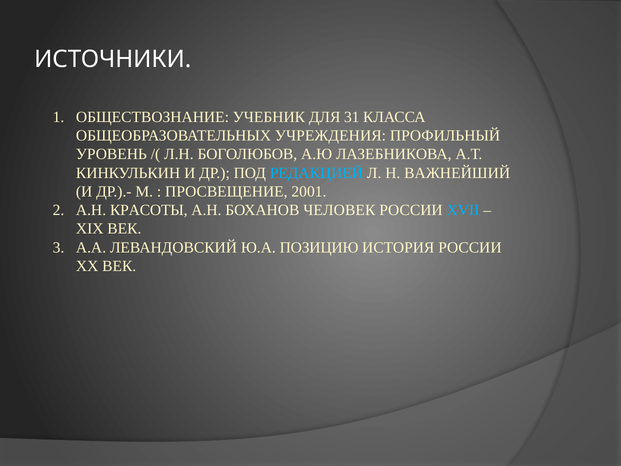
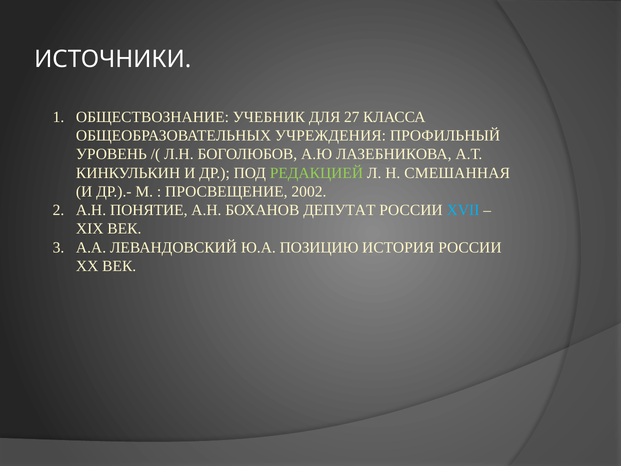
31: 31 -> 27 (352, 117)
РЕДАКЦИЕЙ colour: light blue -> light green (316, 173)
ВАЖНЕЙШИЙ: ВАЖНЕЙШИЙ -> СМЕШАННАЯ (457, 173)
2001: 2001 -> 2002 (309, 191)
КРАСОТЫ: КРАСОТЫ -> ПОНЯТИЕ (149, 210)
ЧЕЛОВЕК: ЧЕЛОВЕК -> ДЕПУТАТ (339, 210)
